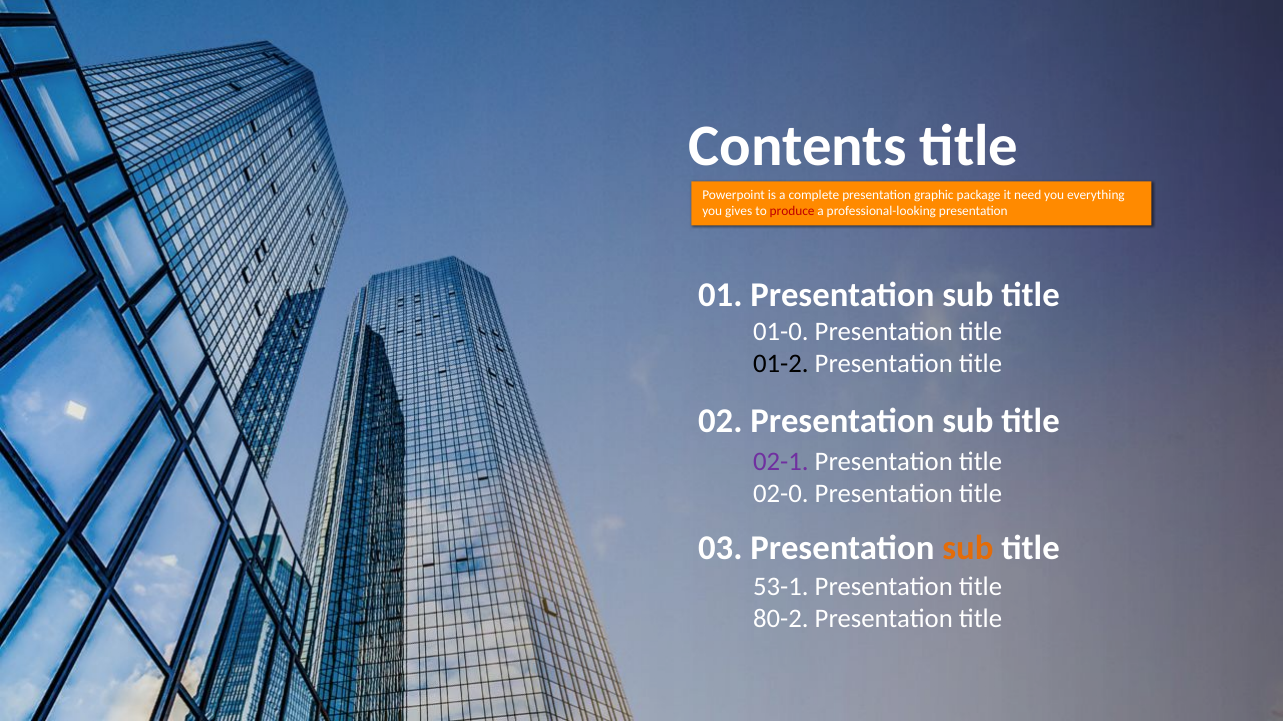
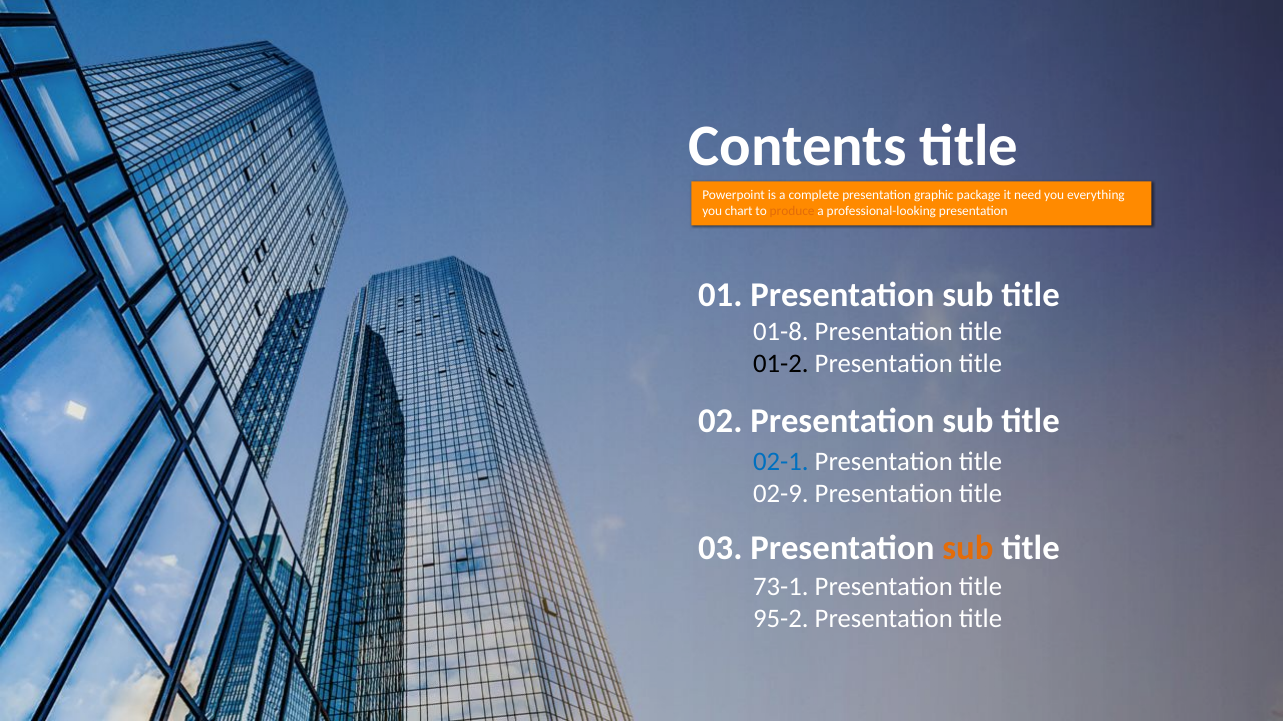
gives: gives -> chart (739, 212)
produce colour: red -> orange (792, 212)
01-0: 01-0 -> 01-8 (781, 332)
02-1 colour: purple -> blue (781, 462)
02-0: 02-0 -> 02-9 (781, 494)
53-1: 53-1 -> 73-1 (781, 588)
80-2: 80-2 -> 95-2 (781, 620)
